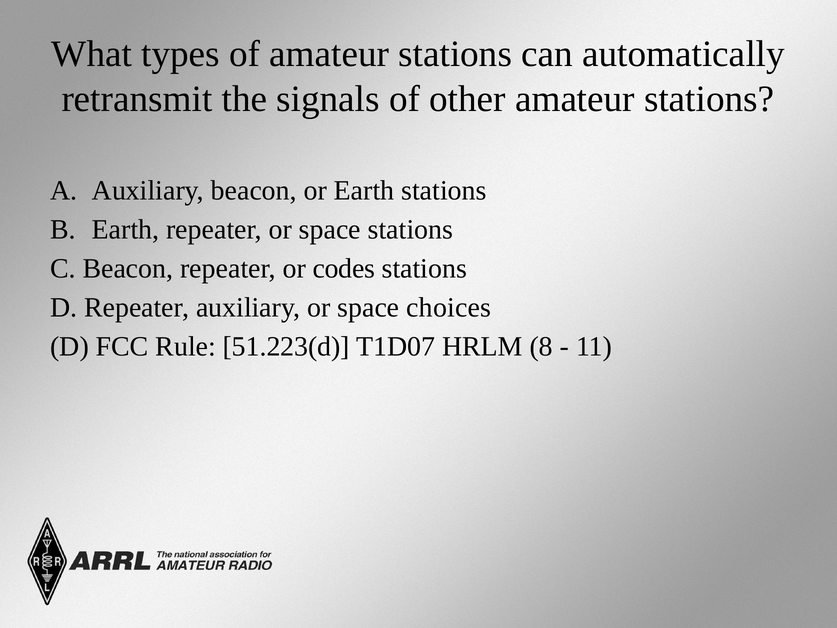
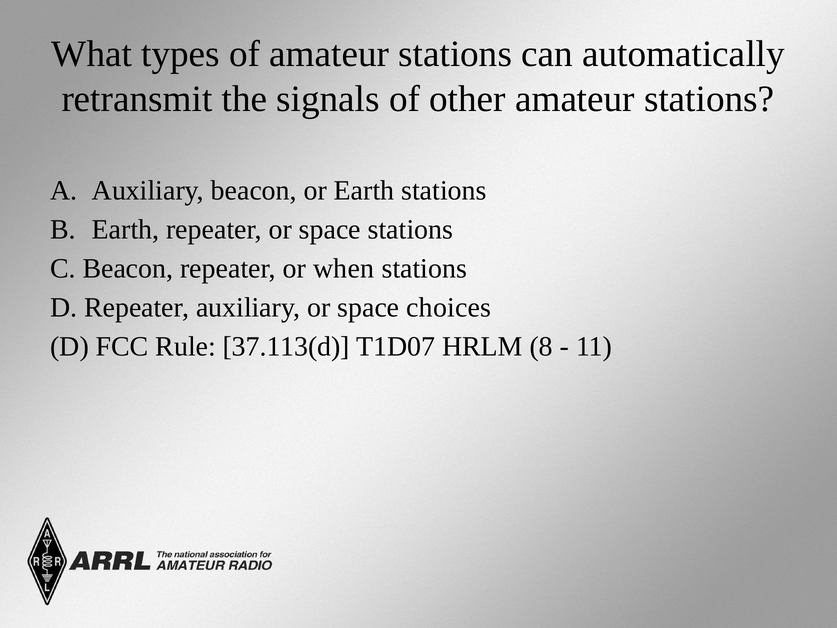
codes: codes -> when (344, 268)
51.223(d: 51.223(d -> 37.113(d (286, 346)
